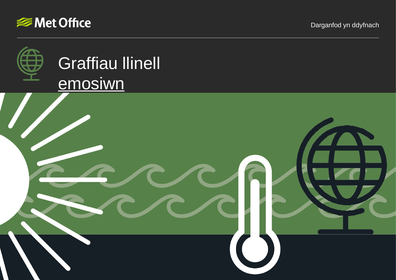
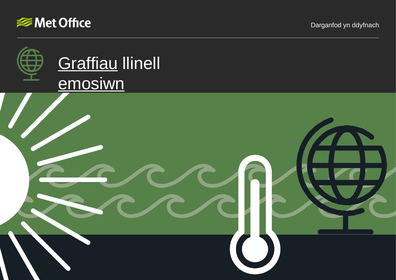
Graffiau underline: none -> present (88, 63)
